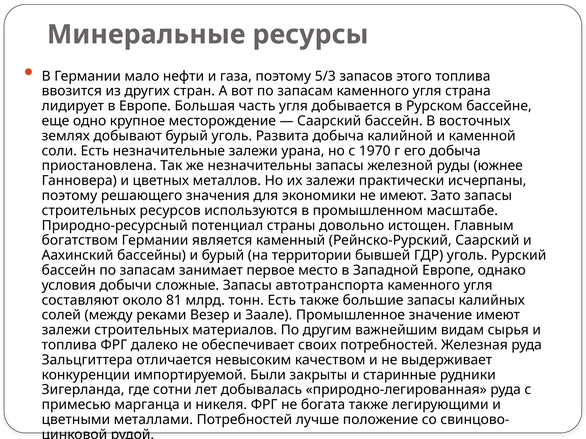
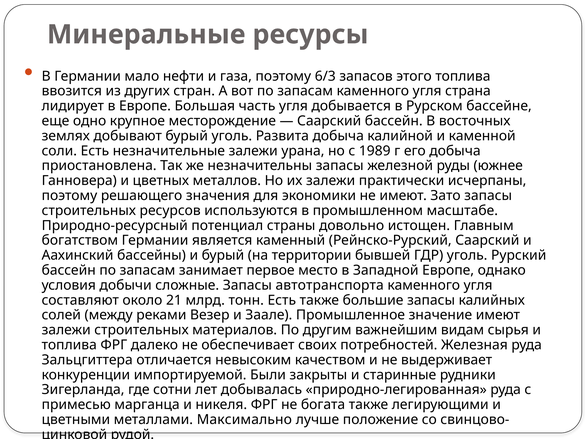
5/3: 5/3 -> 6/3 (325, 76)
1970: 1970 -> 1989 (375, 151)
81: 81 -> 21 (174, 300)
металлами Потребностей: Потребностей -> Максимально (244, 420)
